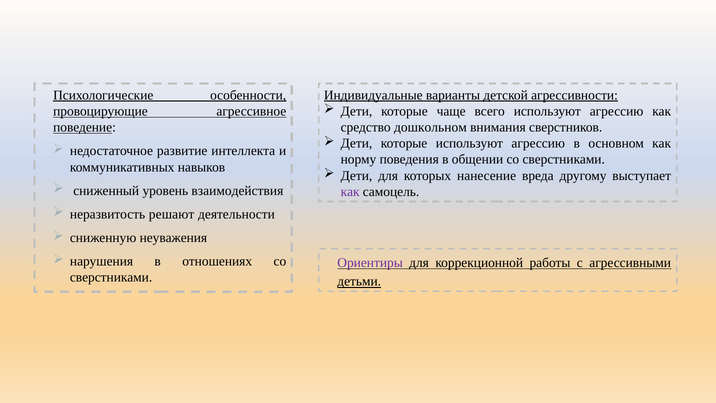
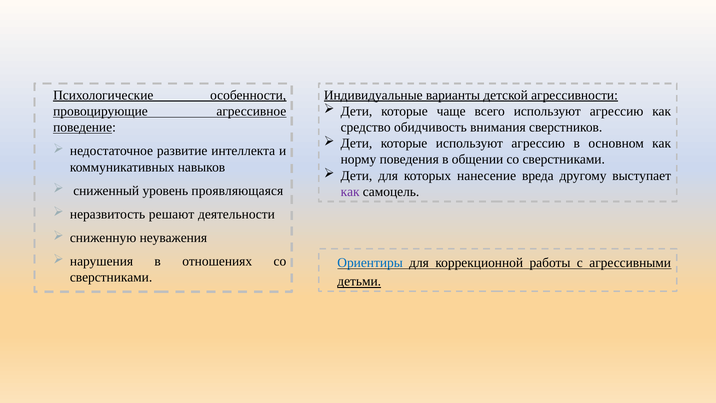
дошкольном: дошкольном -> обидчивость (430, 127)
взаимодействия: взаимодействия -> проявляющаяся (237, 191)
Ориентиры colour: purple -> blue (370, 263)
